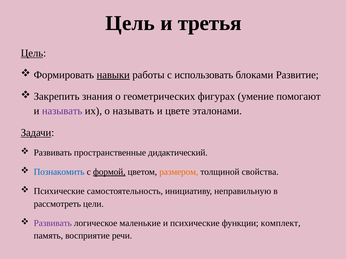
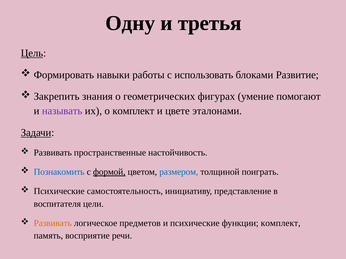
Цель: Цель -> Одну (130, 23)
навыки underline: present -> none (113, 75)
о называть: называть -> комплект (133, 111)
дидактический: дидактический -> настойчивость (178, 153)
размером colour: orange -> blue (179, 172)
свойства: свойства -> поиграть (260, 172)
неправильную: неправильную -> представление (243, 192)
рассмотреть: рассмотреть -> воспитателя (57, 204)
Развивать colour: purple -> orange (53, 224)
маленькие: маленькие -> предметов (140, 224)
